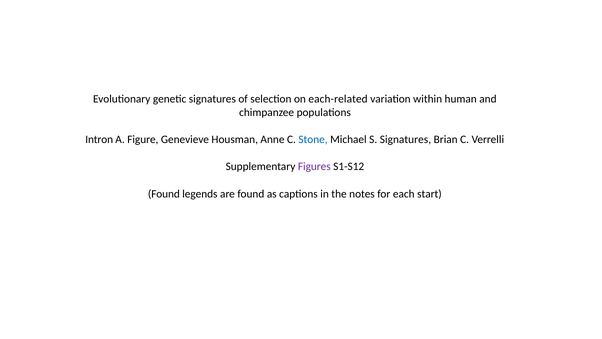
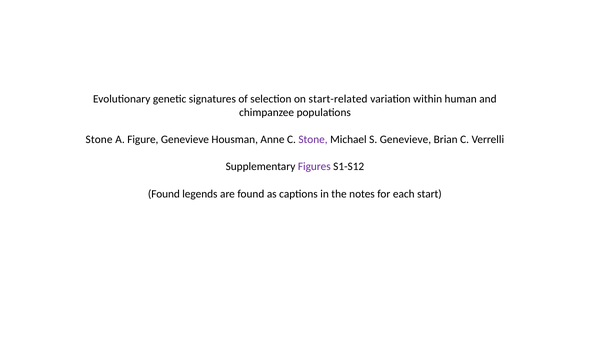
each-related: each-related -> start-related (338, 99)
Intron: Intron -> Stone (99, 139)
Stone colour: blue -> purple (313, 139)
S Signatures: Signatures -> Genevieve (405, 139)
